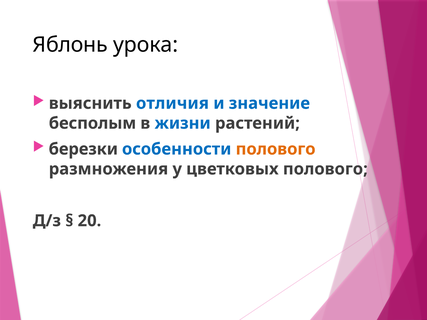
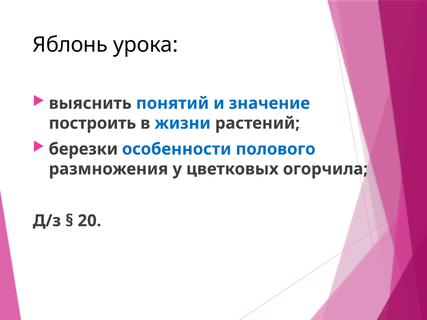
отличия: отличия -> понятий (172, 103)
бесполым: бесполым -> построить (92, 123)
полового colour: orange -> blue (276, 149)
цветковых полового: полового -> огорчила (325, 169)
